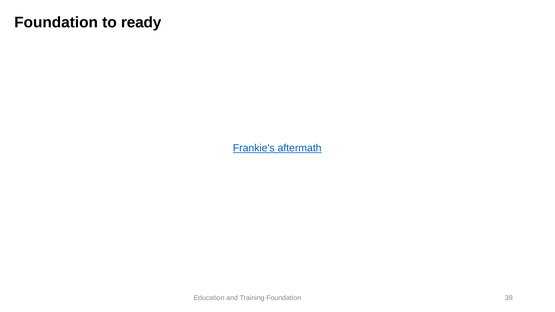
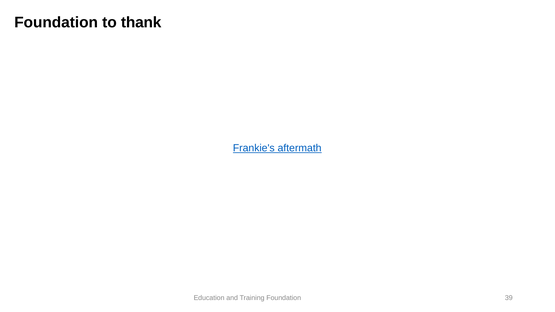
ready: ready -> thank (141, 22)
